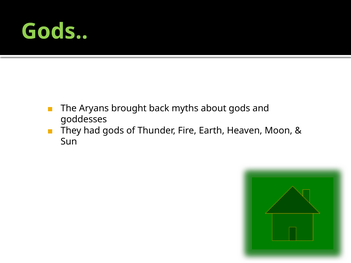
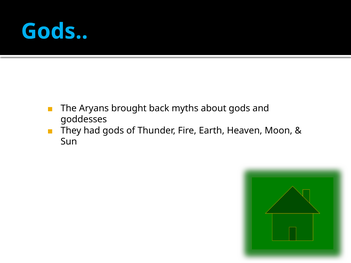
Gods colour: light green -> light blue (54, 31)
